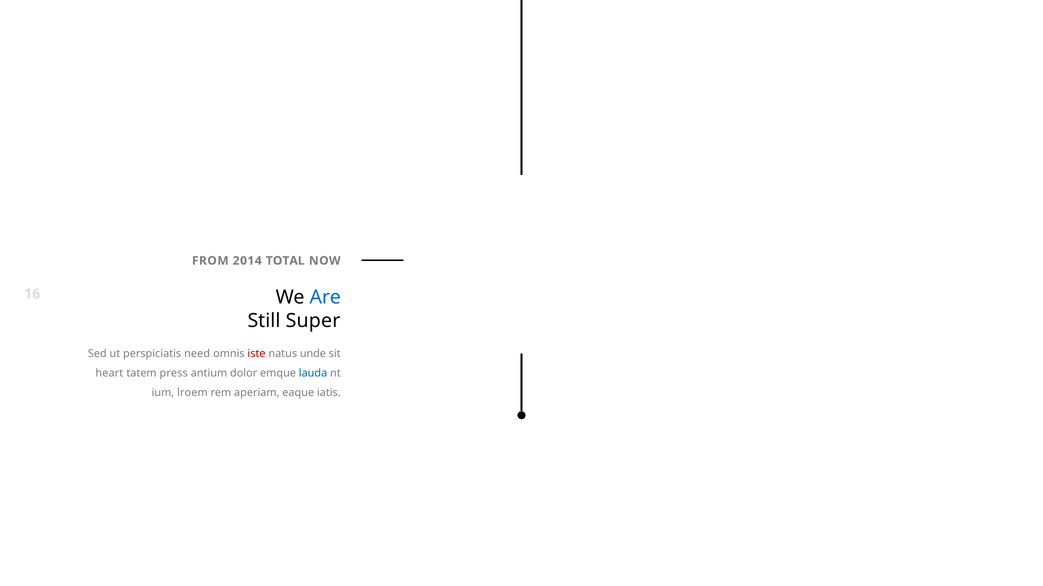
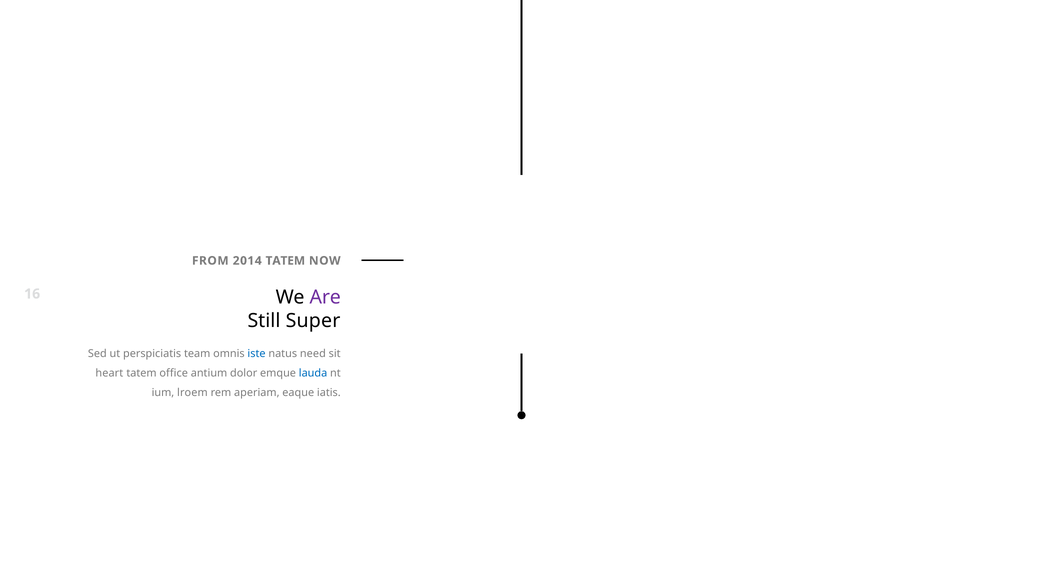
2014 TOTAL: TOTAL -> TATEM (285, 261)
Are colour: blue -> purple (325, 298)
need: need -> team (197, 354)
iste colour: red -> blue (257, 354)
unde: unde -> need (313, 354)
press: press -> office (174, 374)
